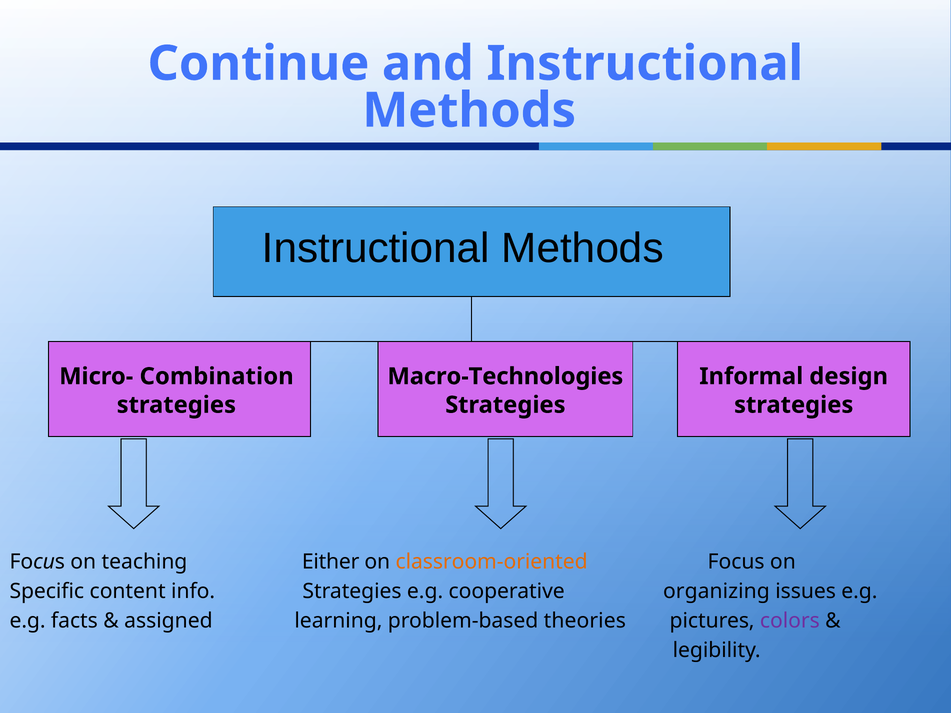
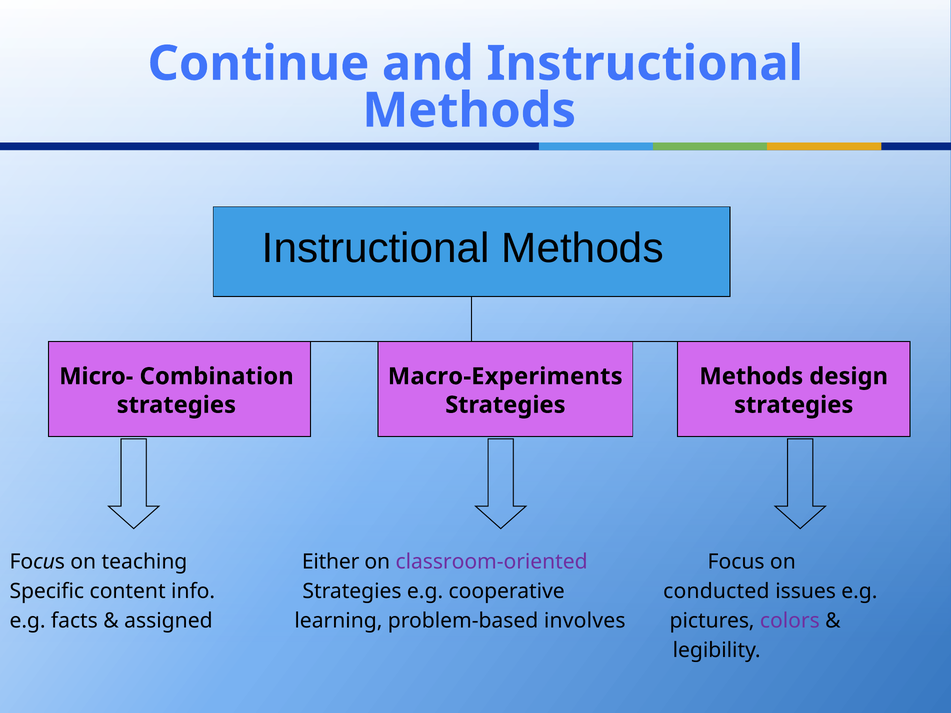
Macro-Technologies: Macro-Technologies -> Macro-Experiments (505, 377)
Informal: Informal -> Methods (751, 377)
classroom-oriented colour: orange -> purple (492, 562)
organizing: organizing -> conducted (716, 591)
theories: theories -> involves (585, 621)
